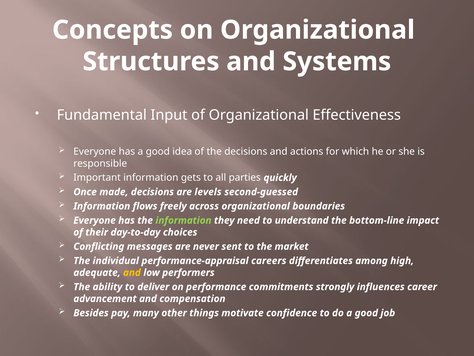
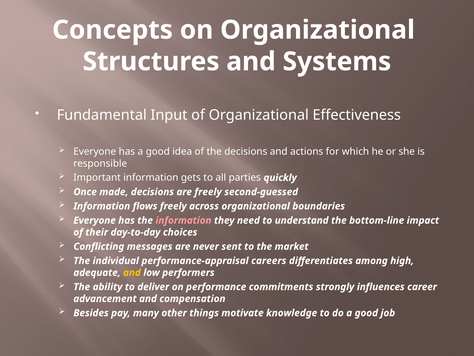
are levels: levels -> freely (208, 192)
information colour: light green -> pink (183, 220)
confidence: confidence -> knowledge (292, 313)
